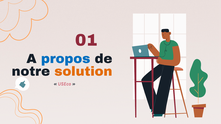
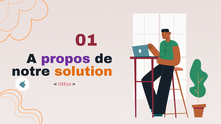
propos colour: blue -> purple (66, 59)
